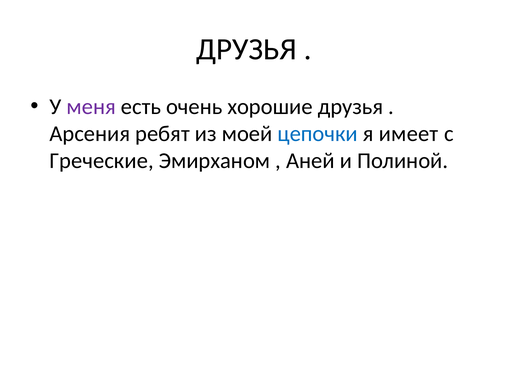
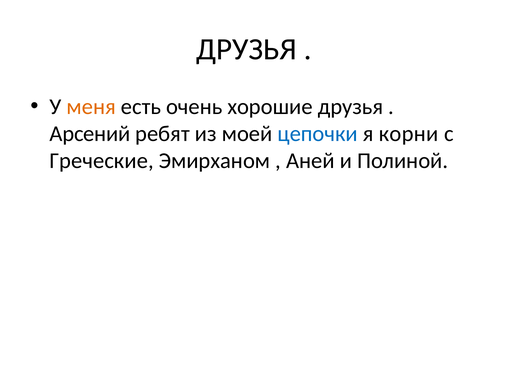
меня colour: purple -> orange (91, 107)
Арсения: Арсения -> Арсений (90, 134)
имеет: имеет -> корни (409, 134)
